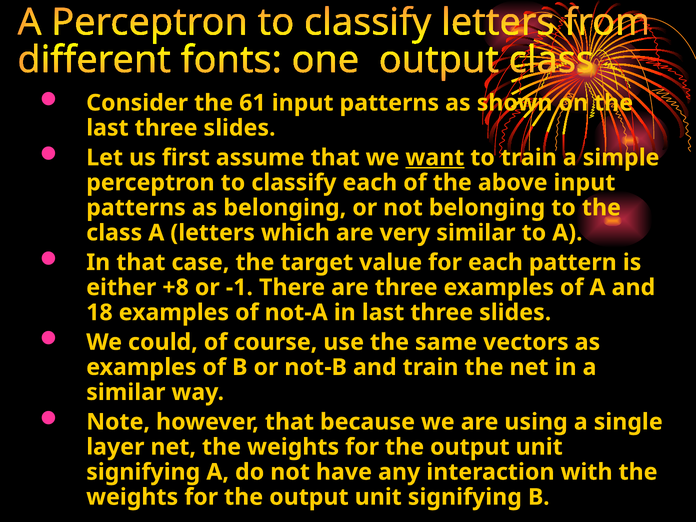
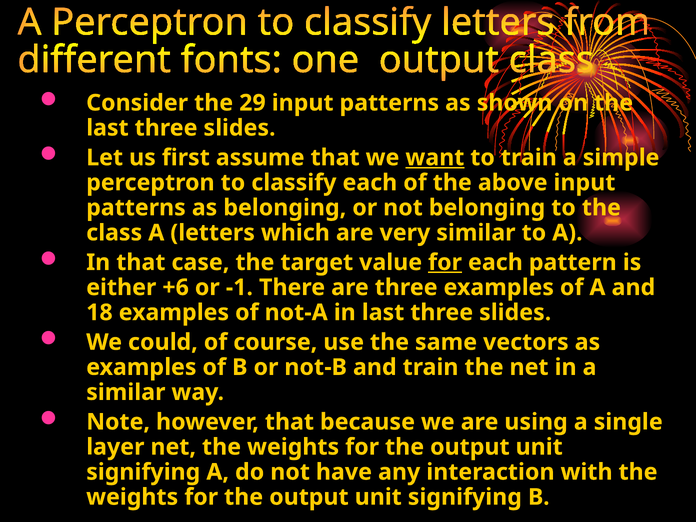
61: 61 -> 29 (252, 103)
for underline: none -> present (445, 262)
+8: +8 -> +6 (176, 287)
